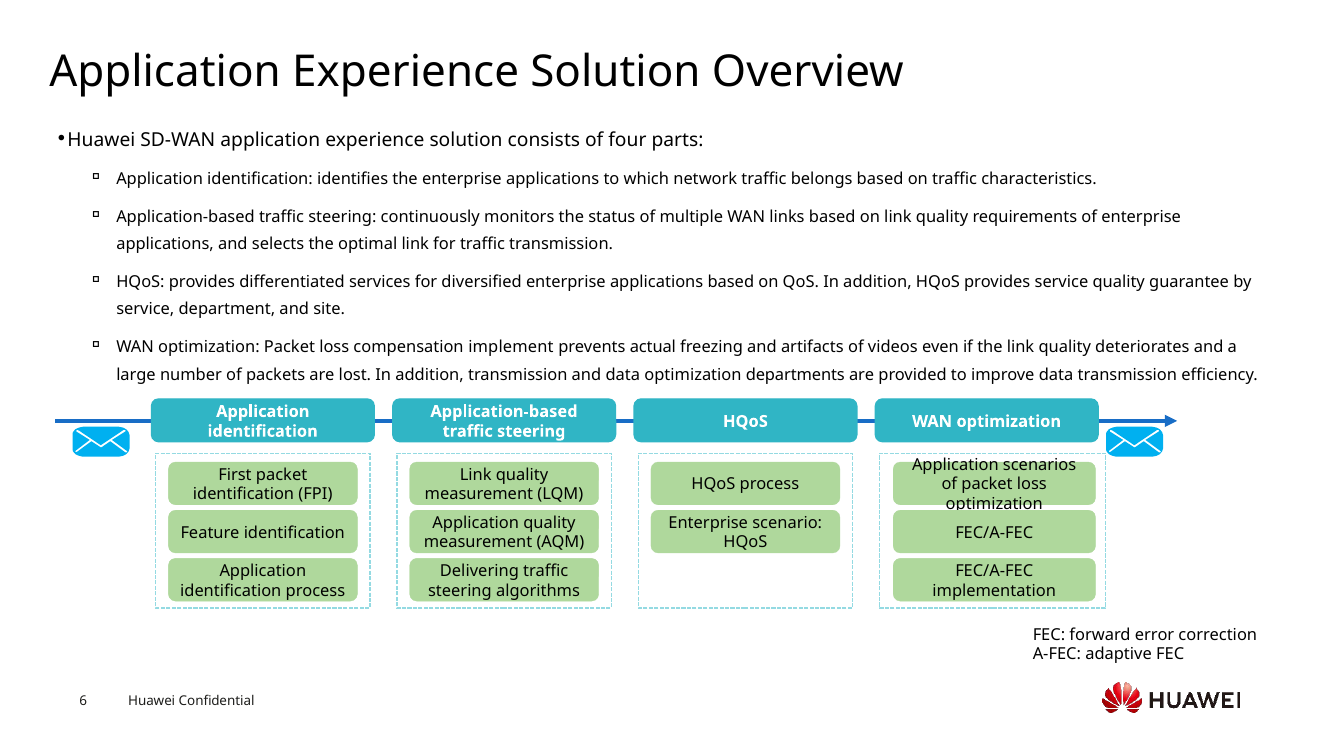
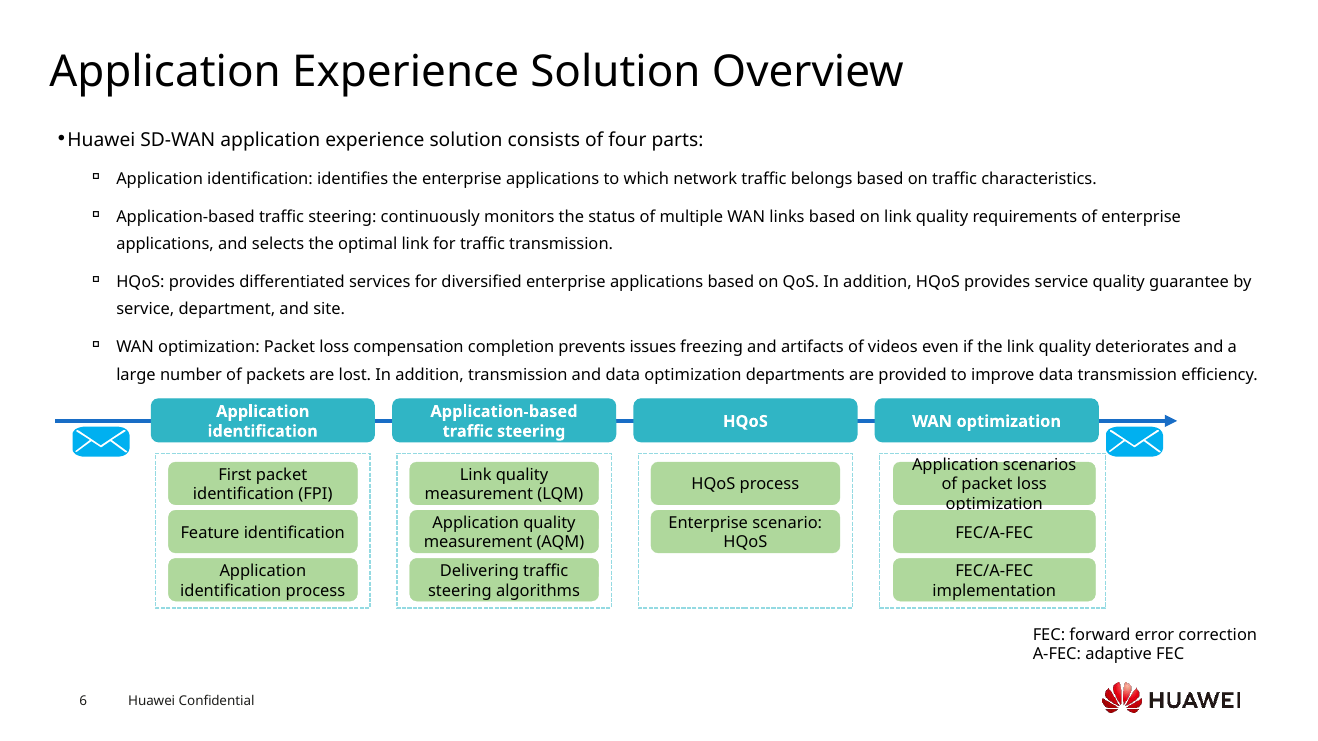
implement: implement -> completion (511, 347)
actual: actual -> issues (653, 347)
